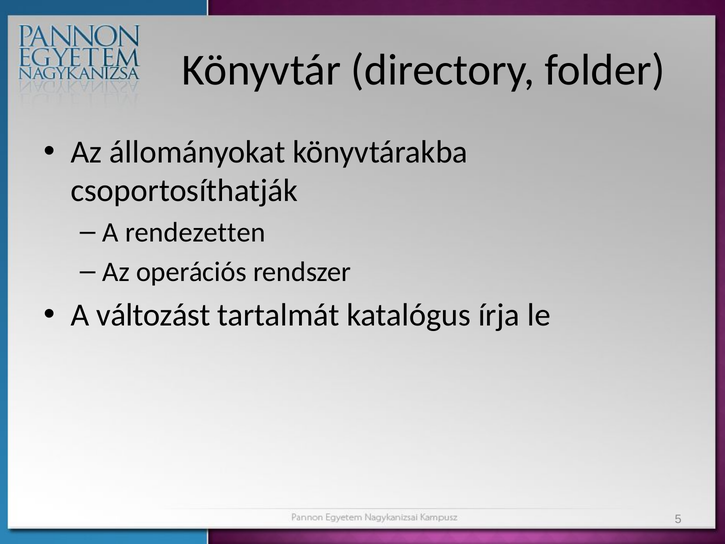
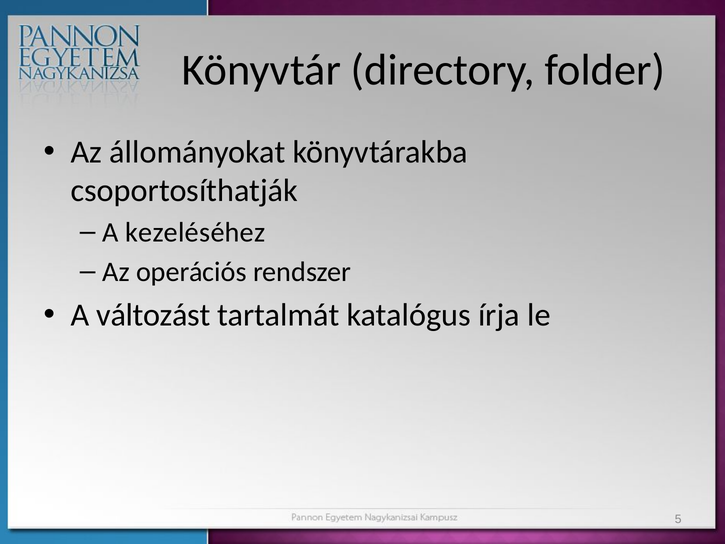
rendezetten: rendezetten -> kezeléséhez (195, 232)
